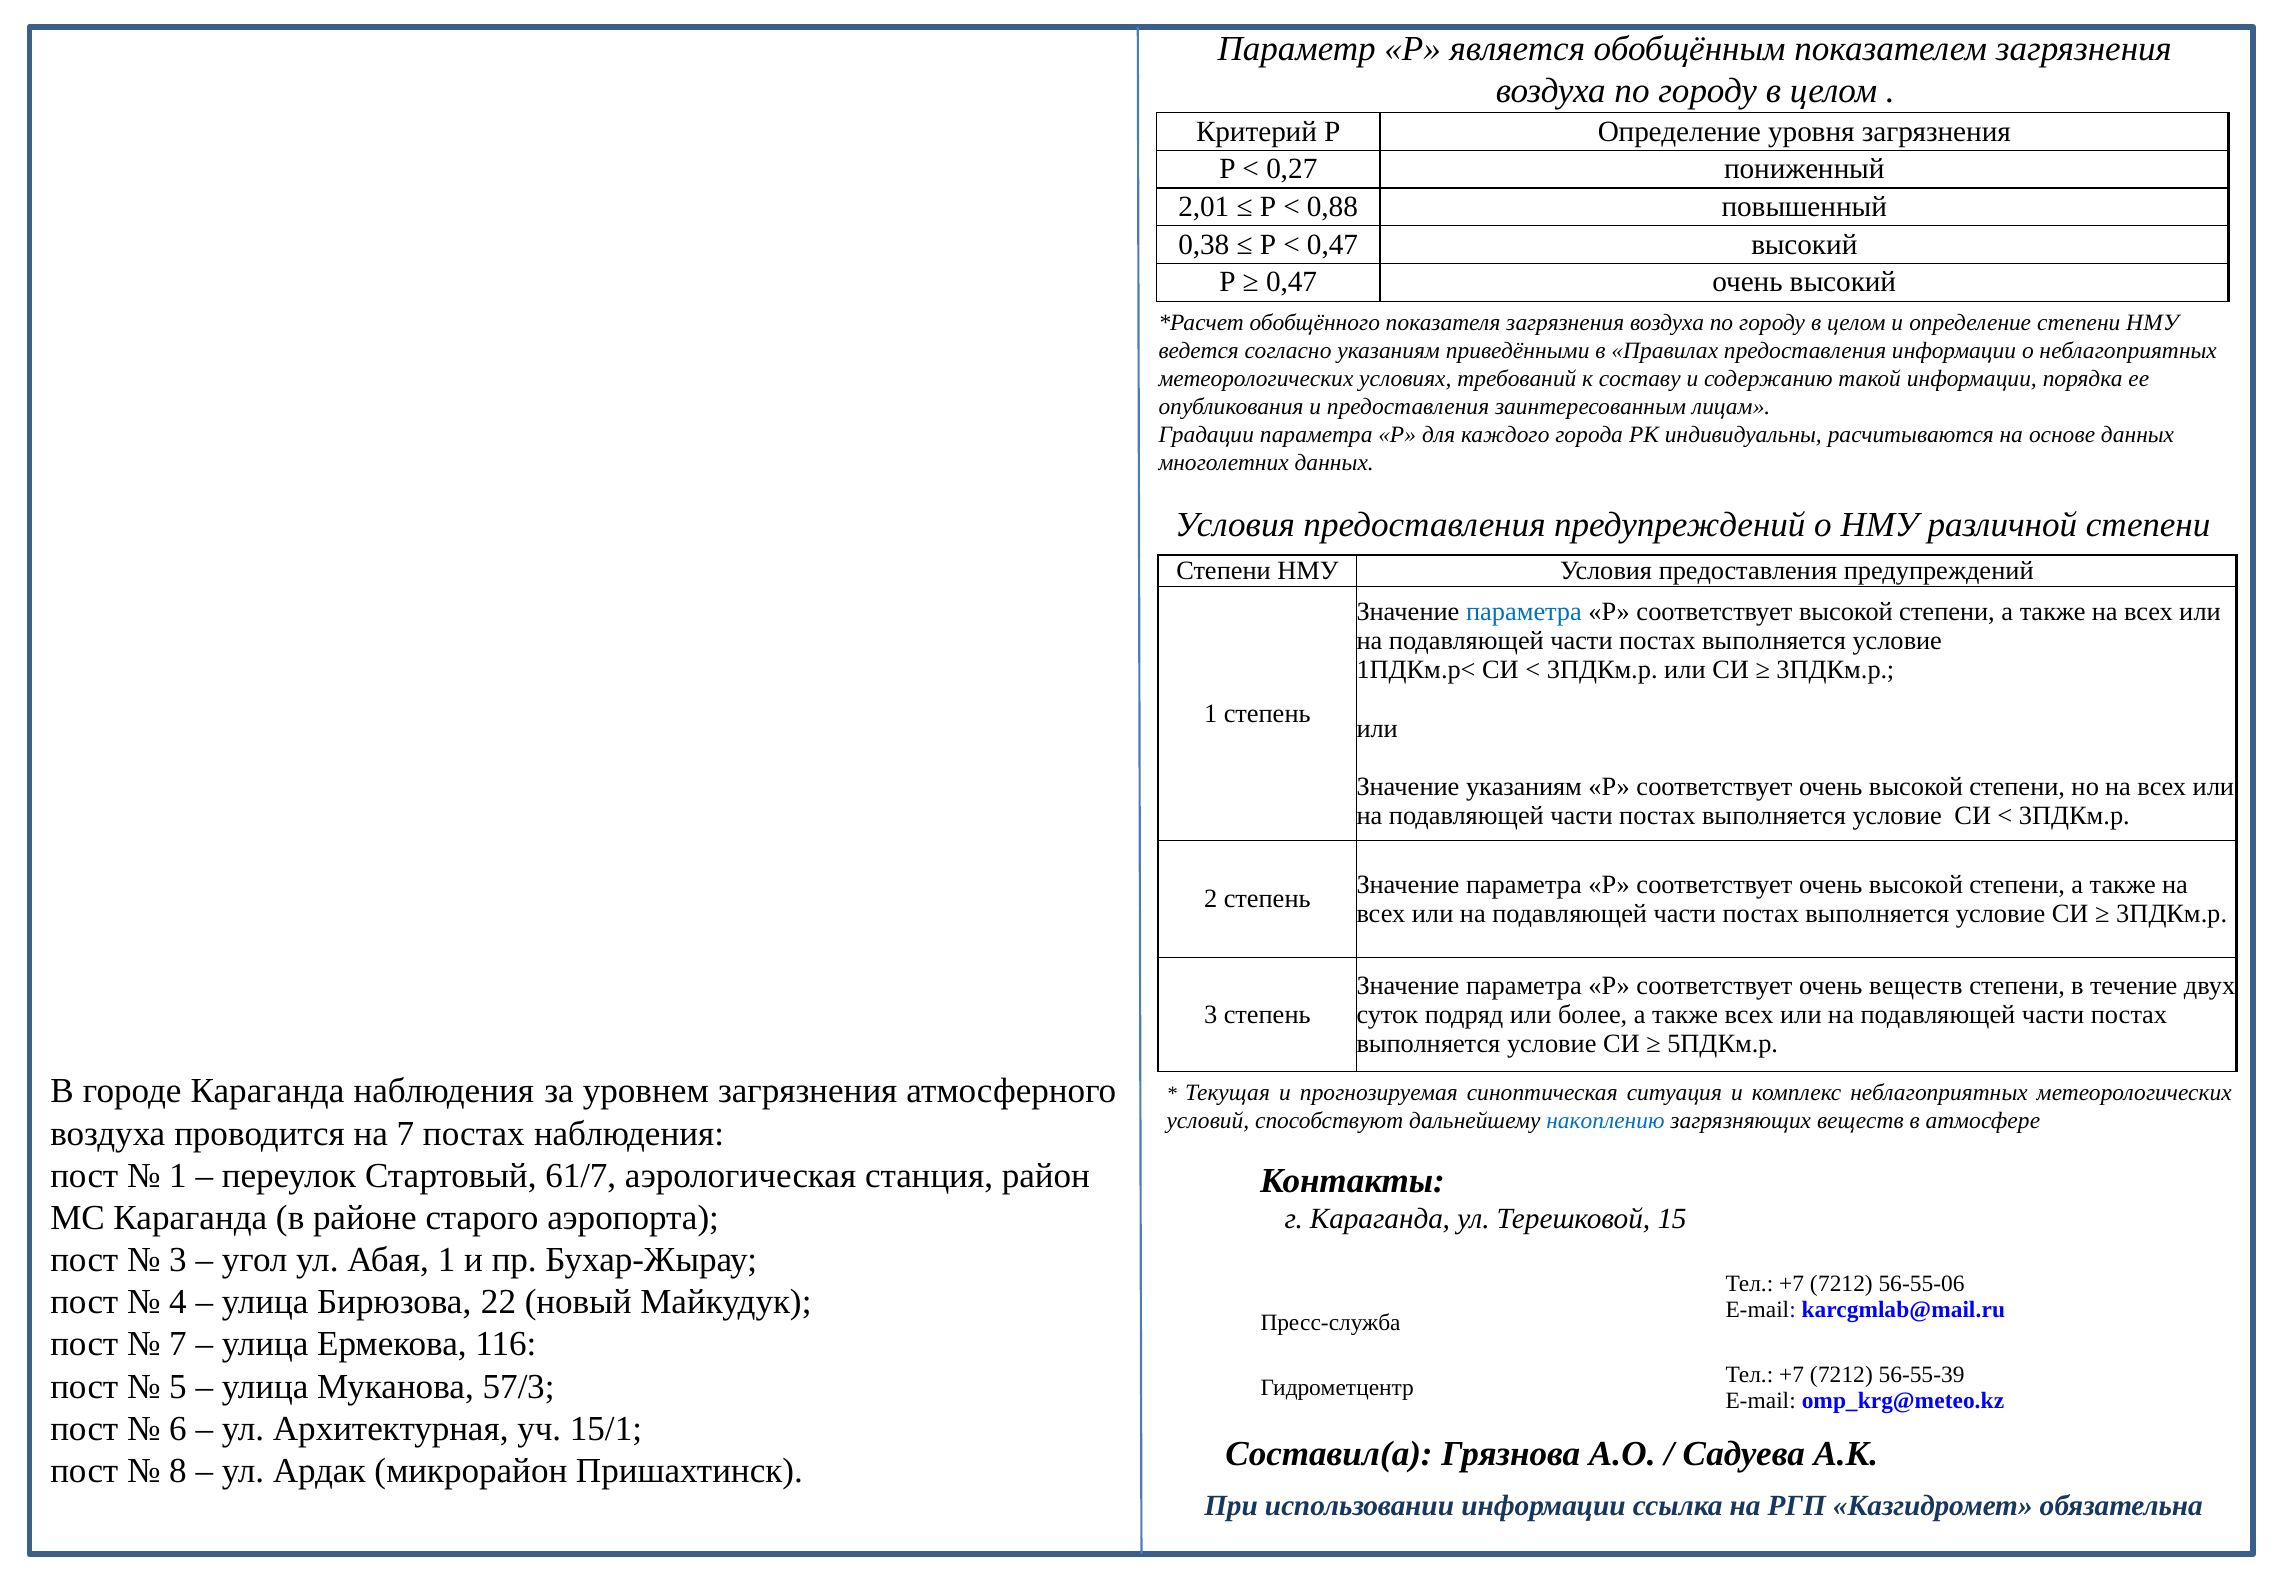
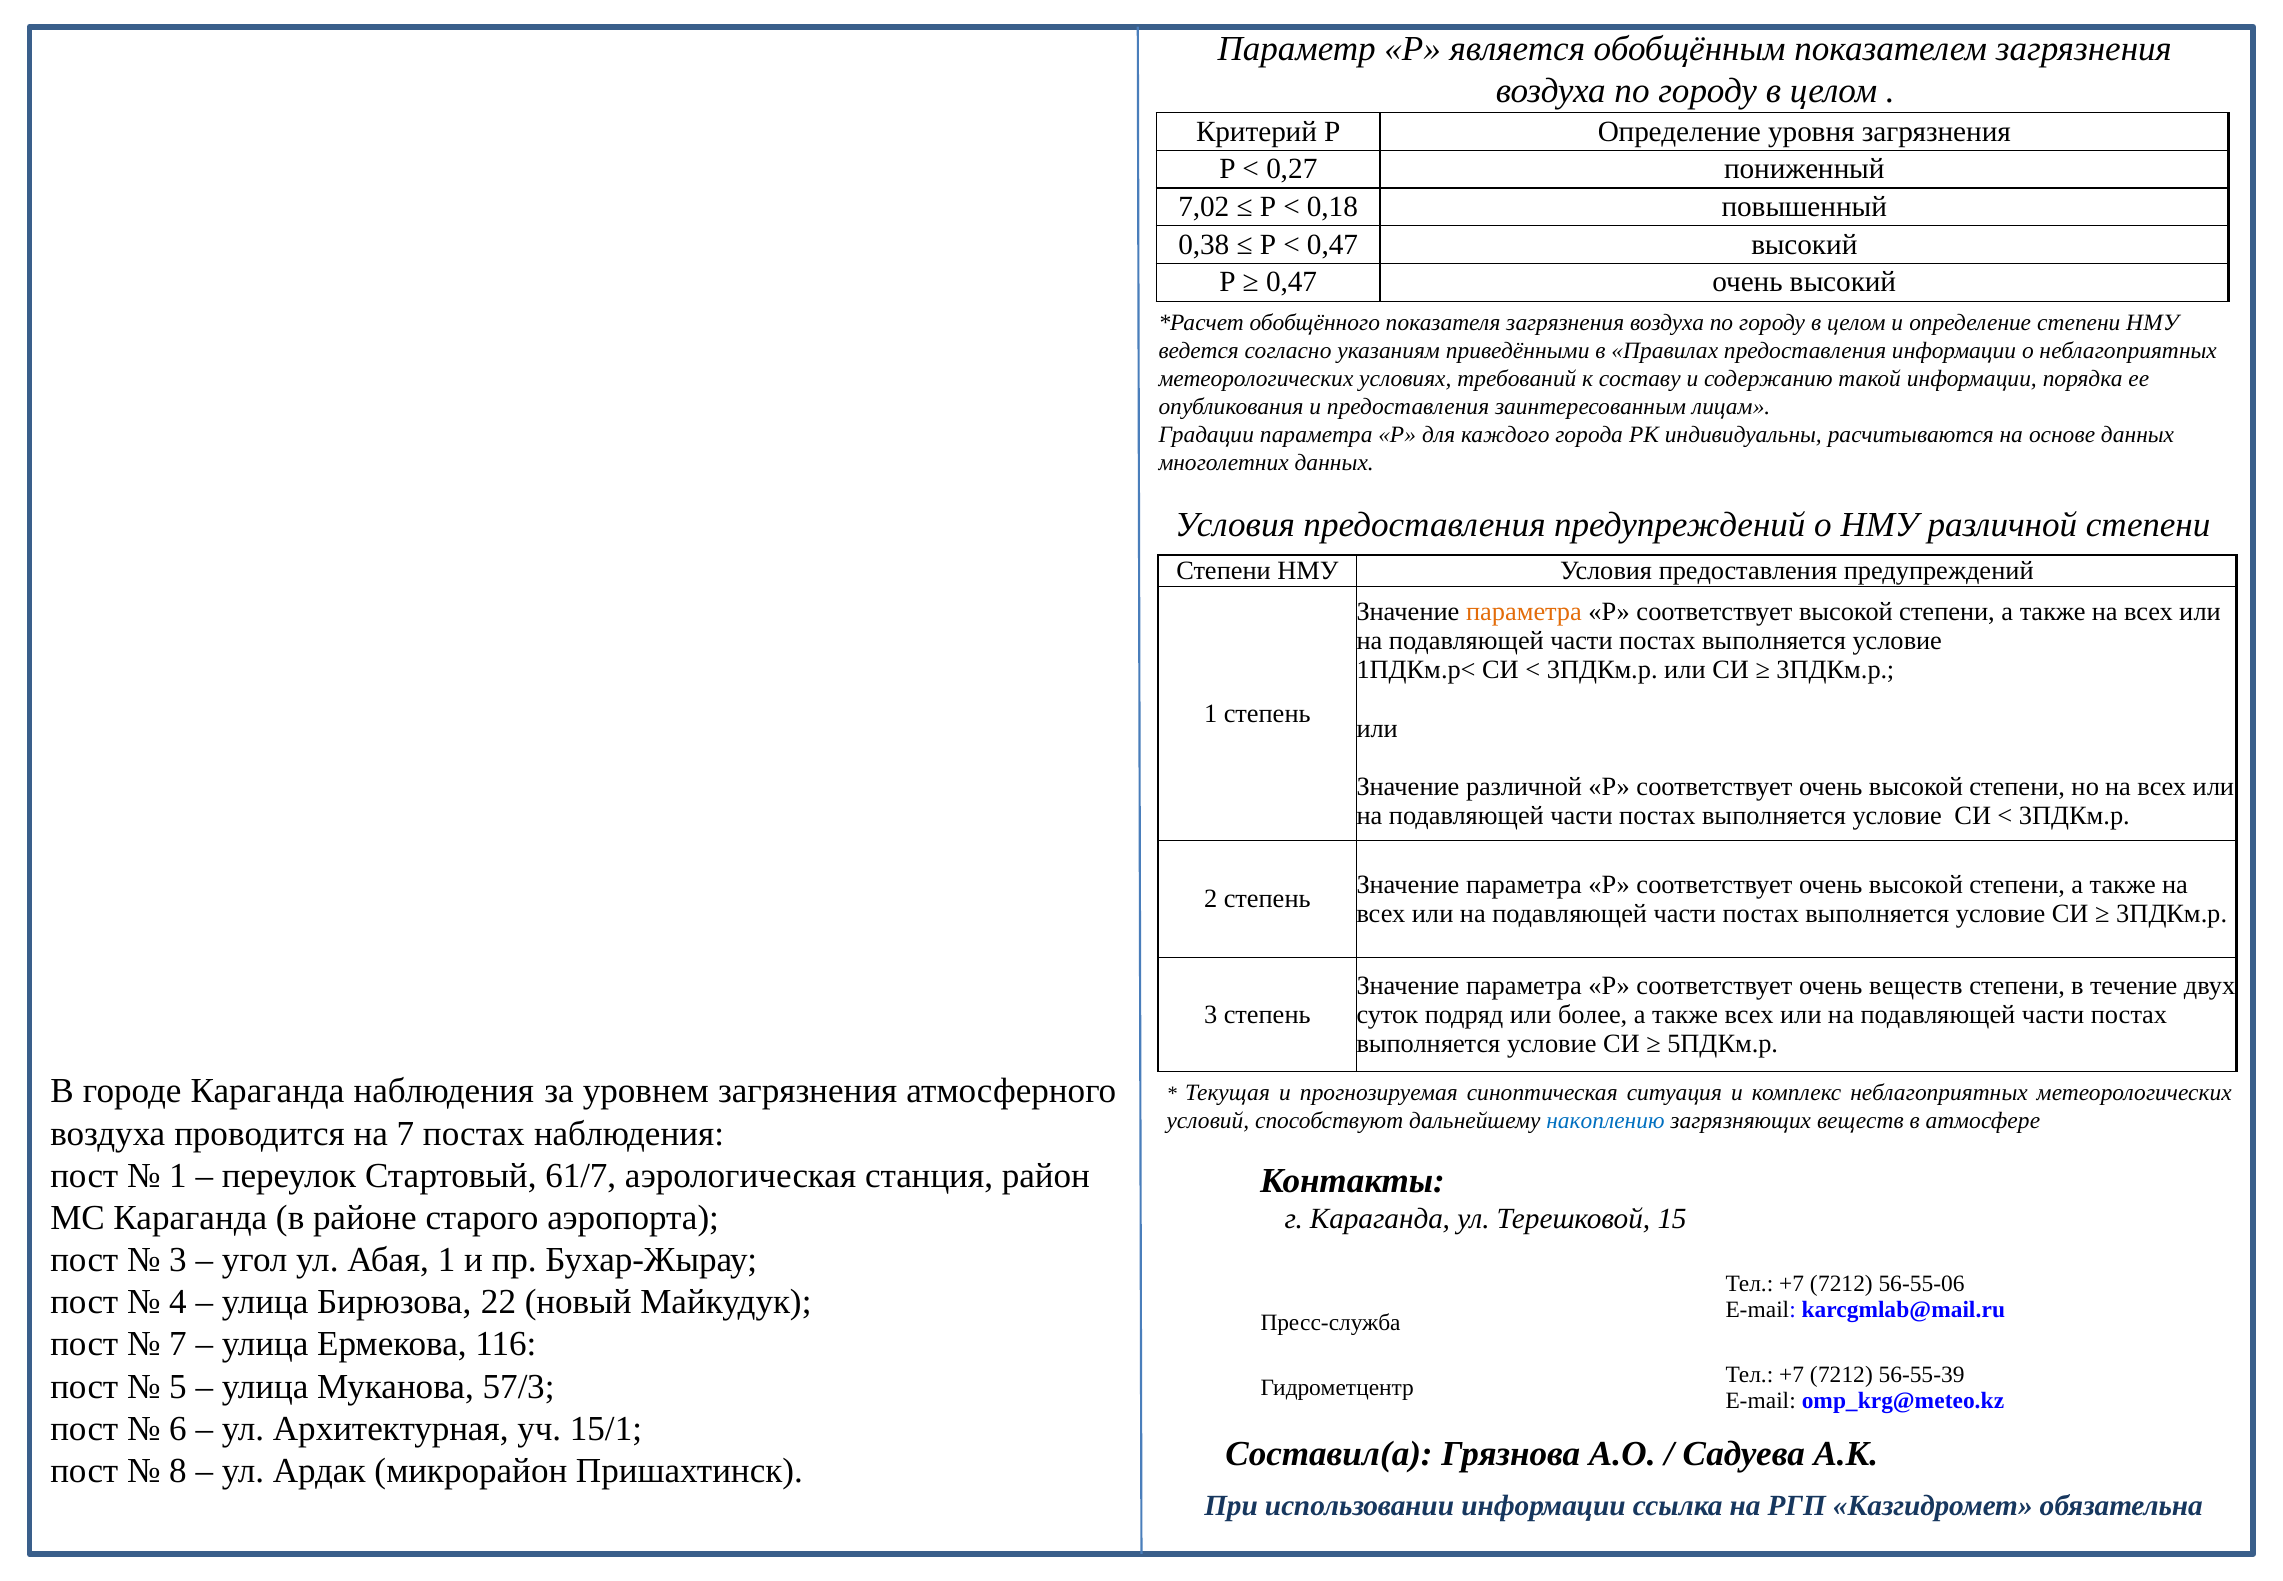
2,01: 2,01 -> 7,02 (1204, 207)
0,88: 0,88 -> 0,18 (1332, 207)
параметра colour: blue -> orange (1524, 611)
Значение указаниям: указаниям -> различной (1524, 787)
